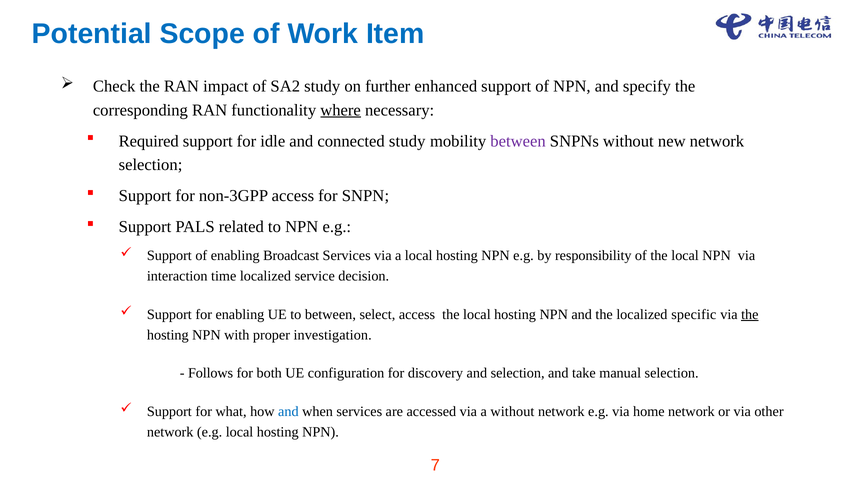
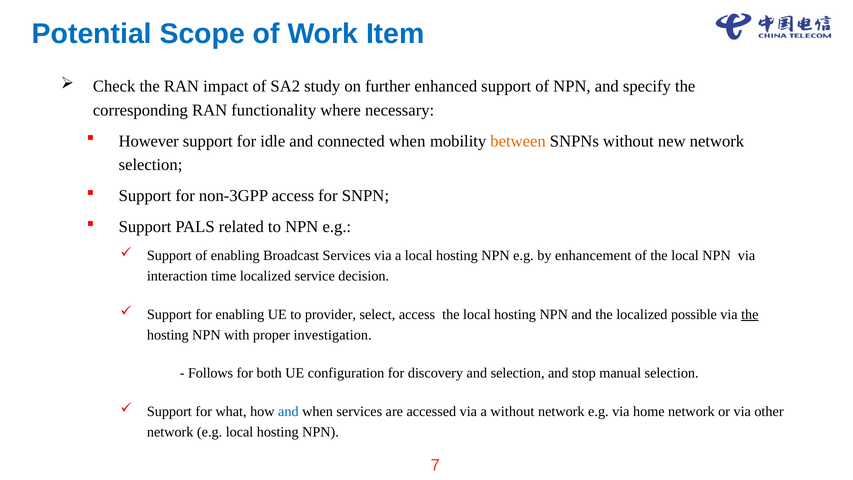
where underline: present -> none (341, 110)
Required: Required -> However (149, 141)
connected study: study -> when (407, 141)
between colour: purple -> orange (518, 141)
responsibility: responsibility -> enhancement (593, 256)
to between: between -> provider (330, 314)
specific: specific -> possible (694, 314)
take: take -> stop (584, 373)
